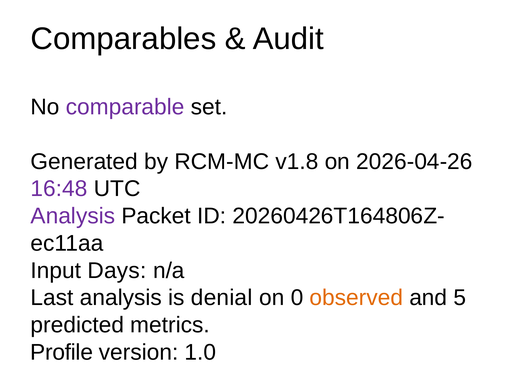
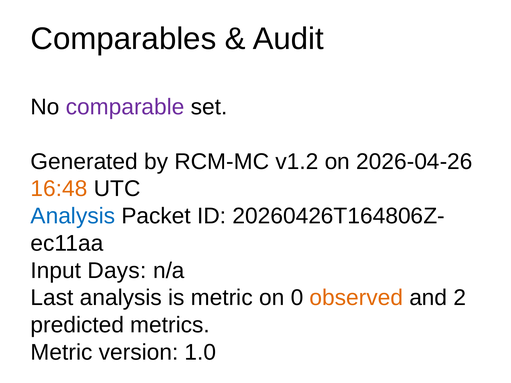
v1.8: v1.8 -> v1.2 (297, 162)
16:48 colour: purple -> orange (59, 189)
Analysis colour: purple -> blue (73, 216)
is denial: denial -> metric (222, 298)
5: 5 -> 2 (460, 298)
Profile: Profile -> Metric (62, 352)
